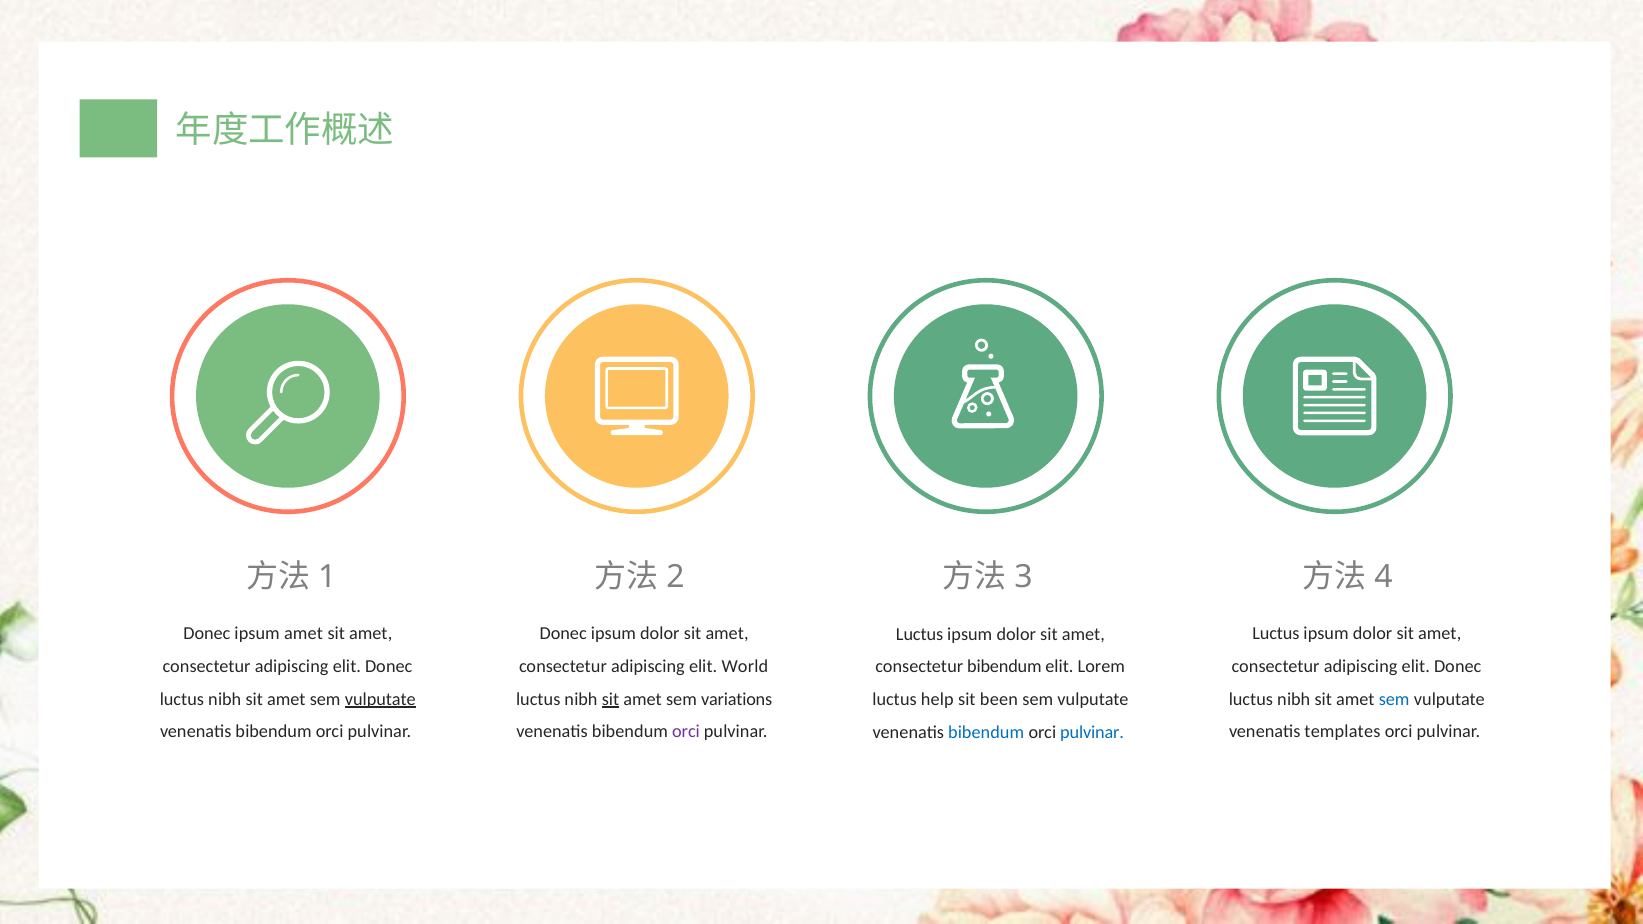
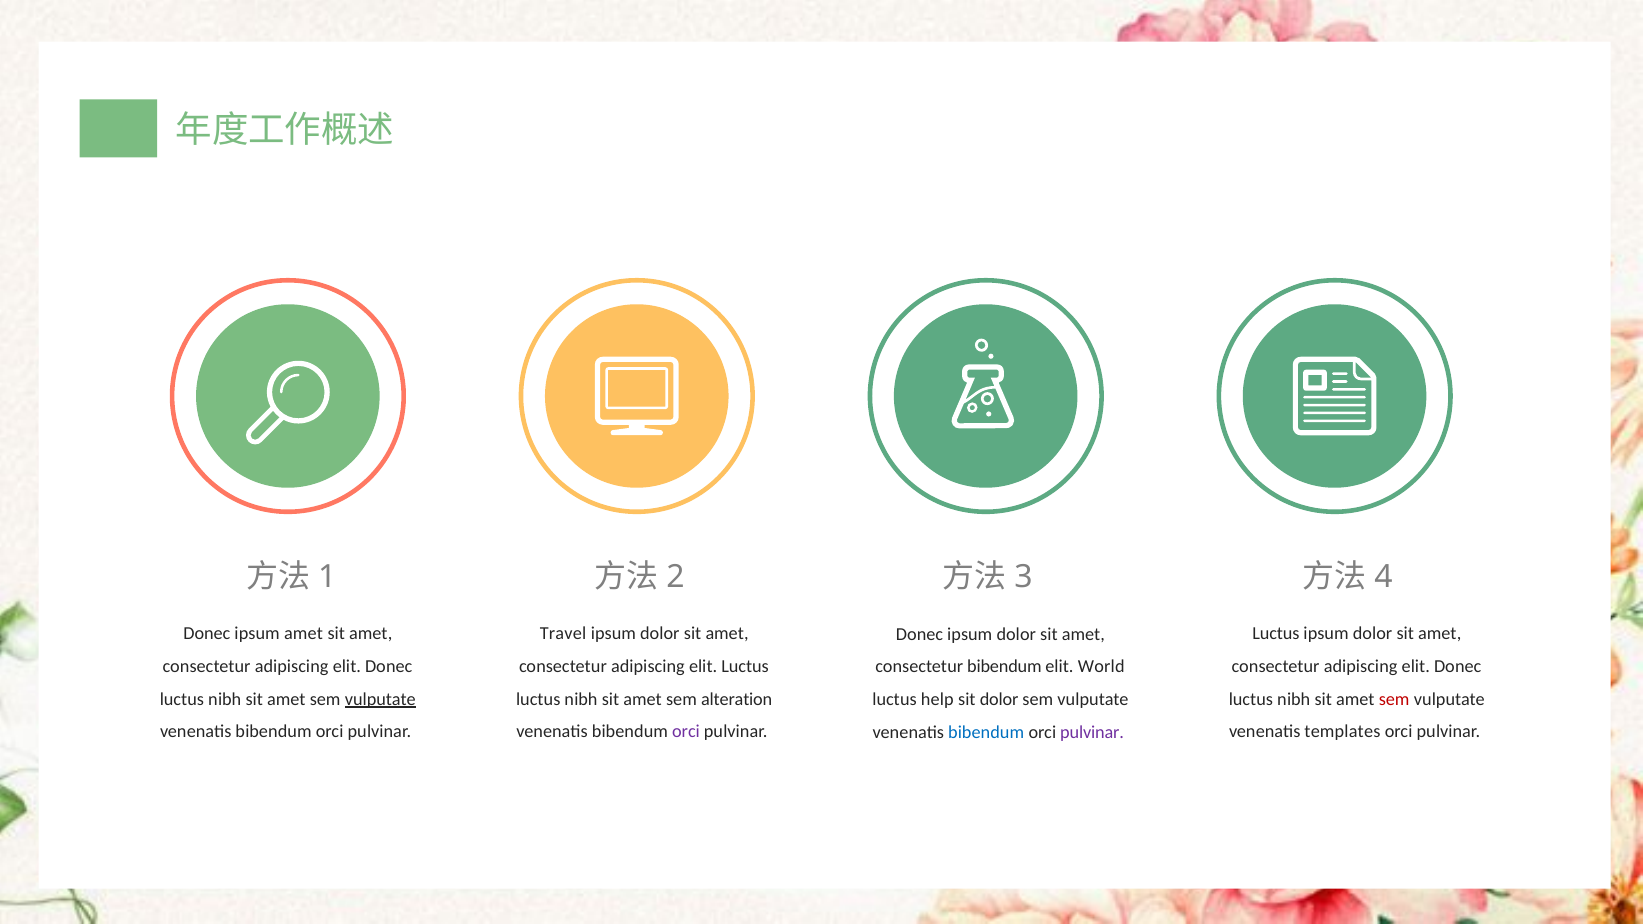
Donec: Donec -> Travel (563, 634)
Luctus: Luctus -> Donec (920, 634)
elit World: World -> Luctus (745, 667)
Lorem: Lorem -> World (1101, 667)
sit underline: present -> none (611, 700)
variations: variations -> alteration (737, 700)
sem colour: blue -> red (1394, 700)
sit been: been -> dolor (999, 700)
pulvinar colour: blue -> purple (1092, 733)
